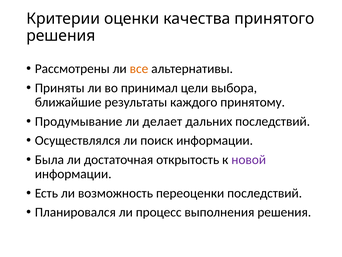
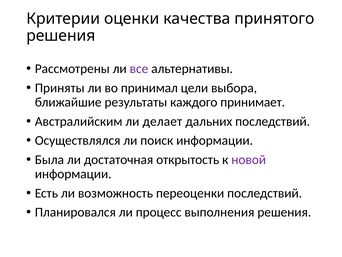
все colour: orange -> purple (139, 69)
принятому: принятому -> принимает (253, 102)
Продумывание: Продумывание -> Австралийским (79, 121)
